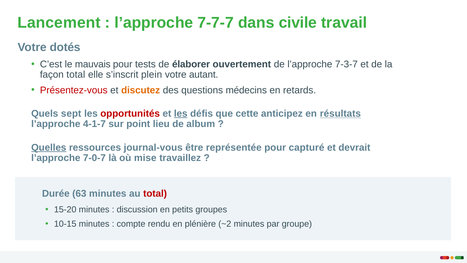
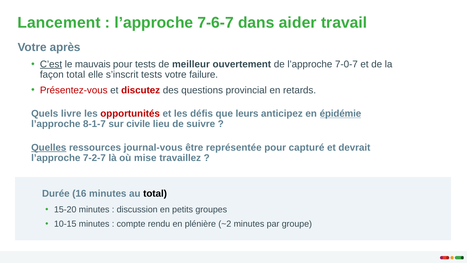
7-7-7: 7-7-7 -> 7-6-7 (216, 23)
civile: civile -> aider (298, 23)
dotés: dotés -> après (65, 47)
C’est underline: none -> present (51, 64)
élaborer: élaborer -> meilleur (191, 64)
7-3-7: 7-3-7 -> 7-0-7 (346, 64)
s’inscrit plein: plein -> tests (152, 75)
autant: autant -> failure (204, 75)
discutez colour: orange -> red (141, 90)
médecins: médecins -> provincial (246, 90)
sept: sept -> livre (71, 113)
les underline: present -> none (181, 113)
cette: cette -> leurs (247, 113)
résultats: résultats -> épidémie (340, 113)
4-1-7: 4-1-7 -> 8-1-7 (94, 124)
point: point -> civile (138, 124)
album: album -> suivre (201, 124)
7-0-7: 7-0-7 -> 7-2-7 (94, 158)
63: 63 -> 16 (79, 193)
total colour: red -> black (155, 193)
